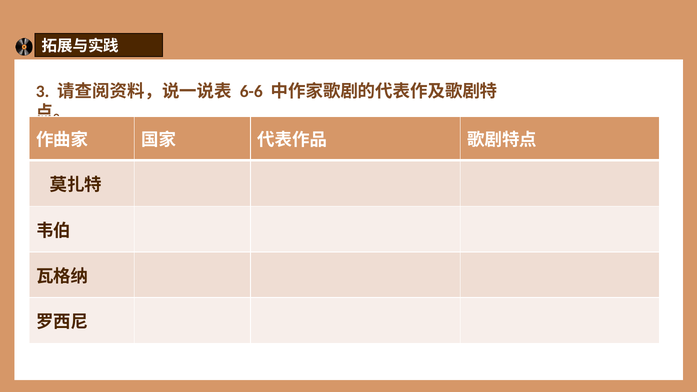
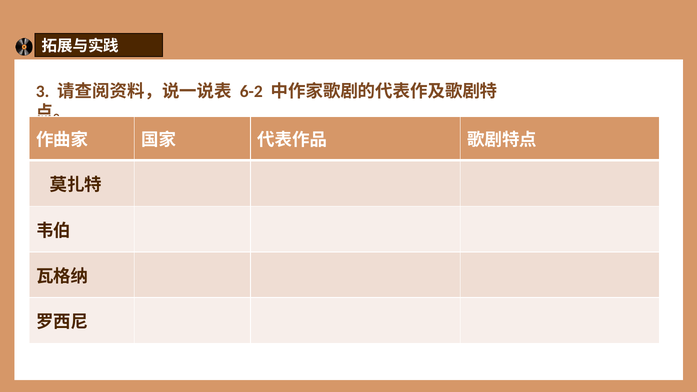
6-6: 6-6 -> 6-2 (251, 92)
